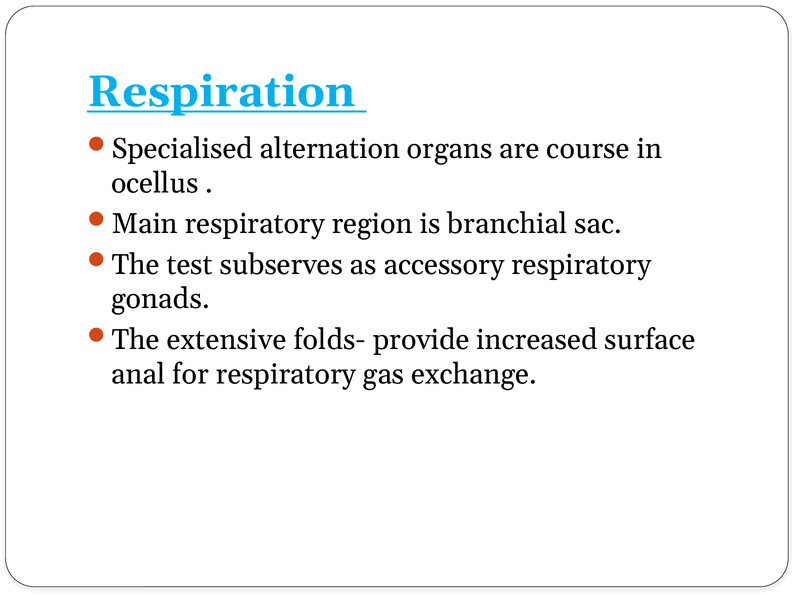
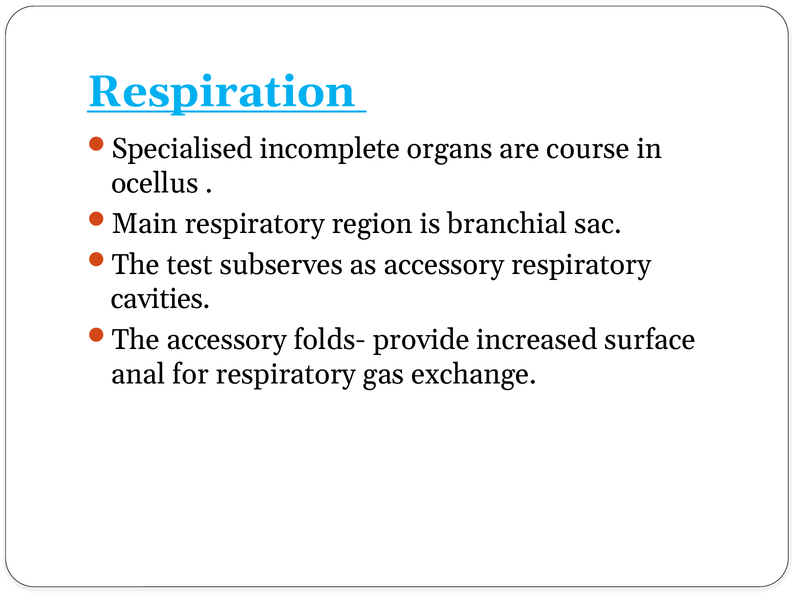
alternation: alternation -> incomplete (330, 149)
gonads: gonads -> cavities (161, 299)
The extensive: extensive -> accessory (227, 340)
